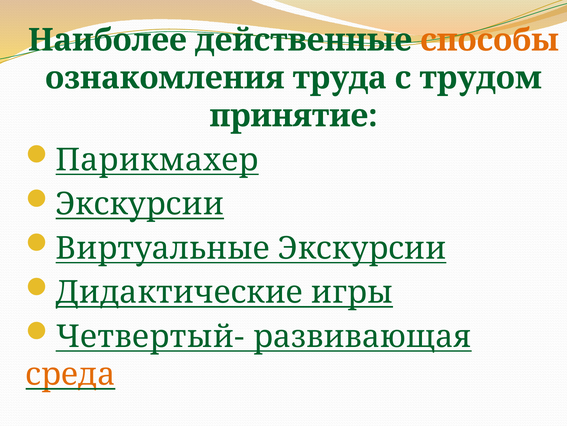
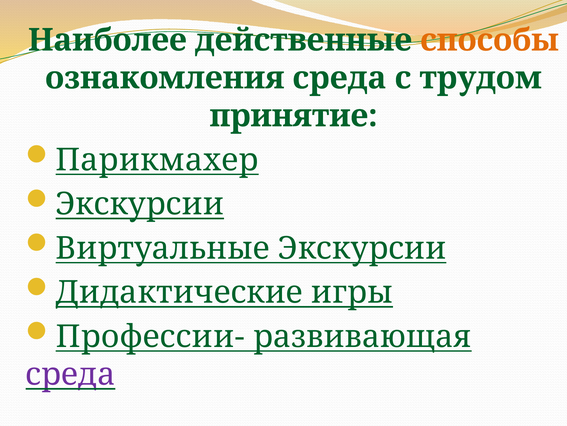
ознакомления труда: труда -> среда (339, 78)
Четвертый-: Четвертый- -> Профессии- (150, 336)
среда colour: orange -> purple (70, 374)
